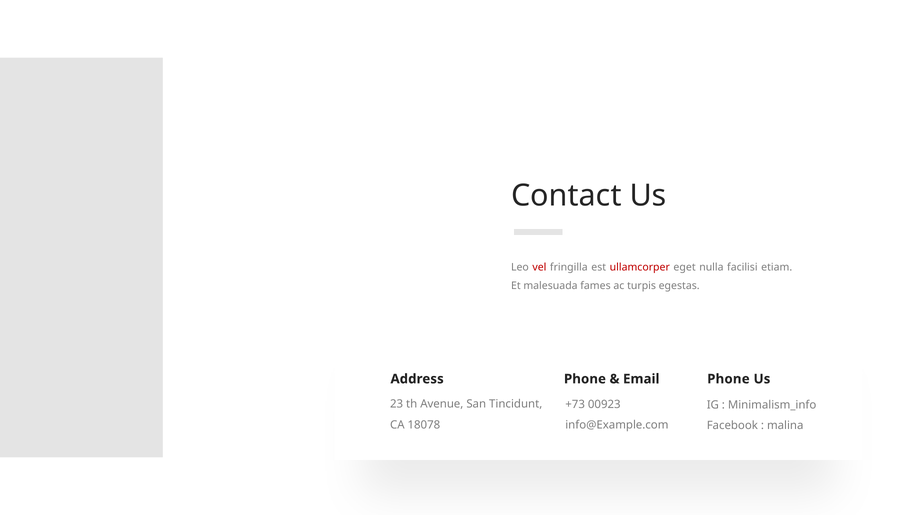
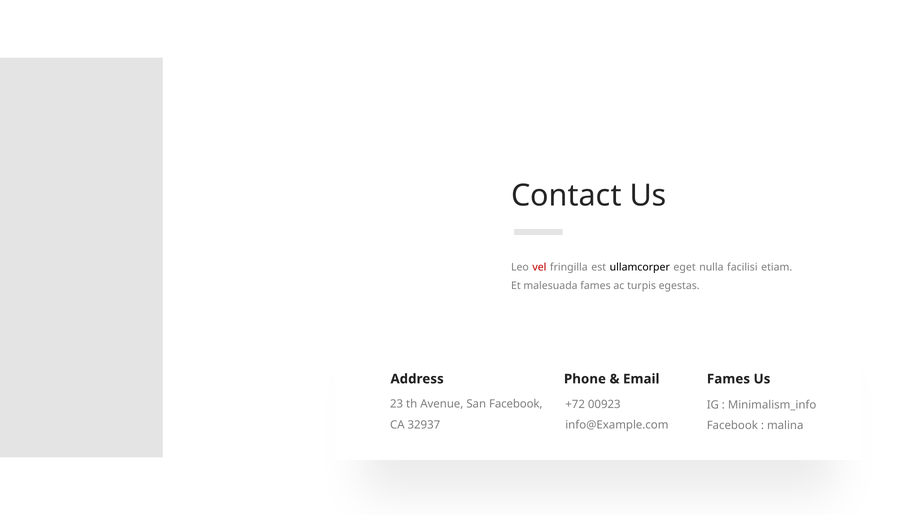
ullamcorper colour: red -> black (640, 267)
Phone: Phone -> Fames (728, 379)
San Tincidunt: Tincidunt -> Facebook (516, 404)
+73: +73 -> +72 (575, 405)
18078: 18078 -> 32937 (424, 425)
